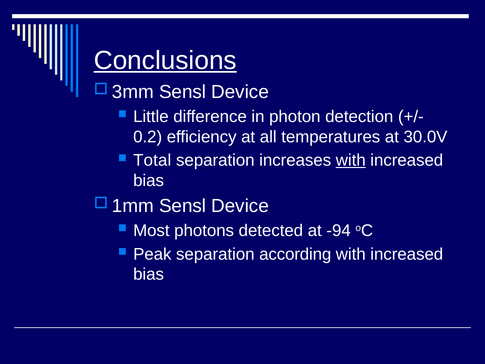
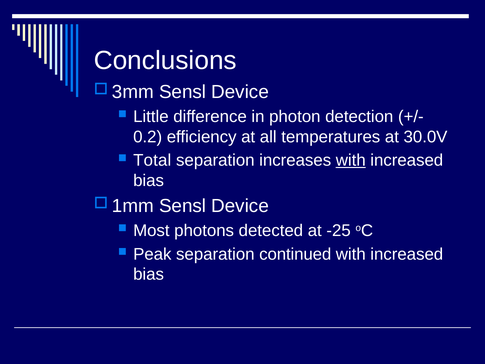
Conclusions underline: present -> none (165, 60)
-94: -94 -> -25 (339, 230)
according: according -> continued (295, 254)
